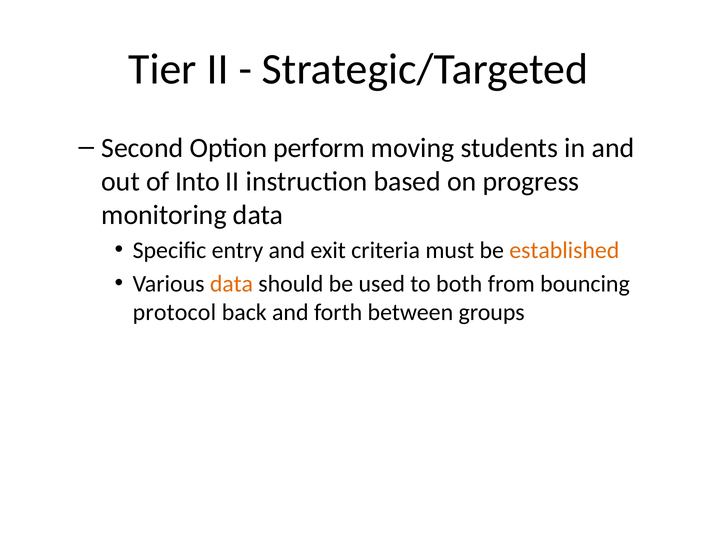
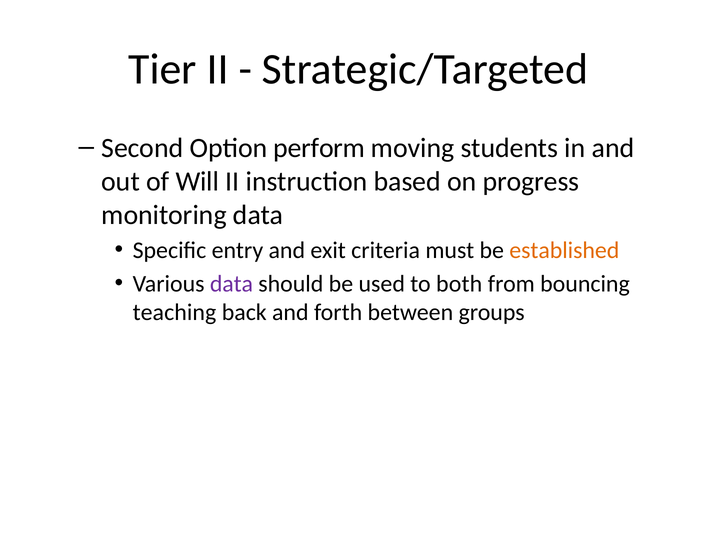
Into: Into -> Will (197, 181)
data colour: orange -> purple (231, 284)
protocol: protocol -> teaching (174, 312)
